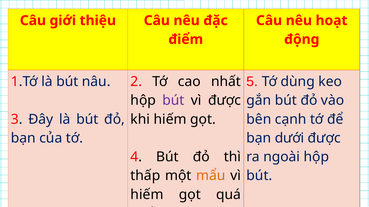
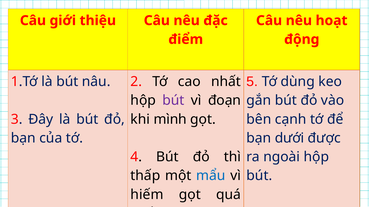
vì được: được -> đoạn (225, 101)
khi hiếm: hiếm -> mình (170, 120)
mẩu colour: orange -> blue (211, 176)
